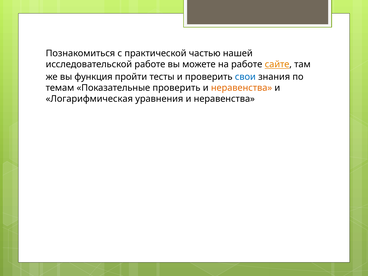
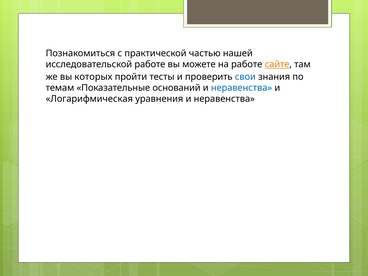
функция: функция -> которых (93, 77)
Показательные проверить: проверить -> оснований (177, 88)
неравенства colour: orange -> blue (242, 88)
